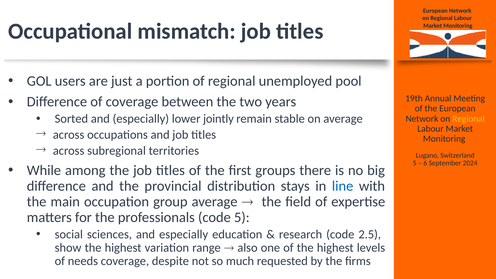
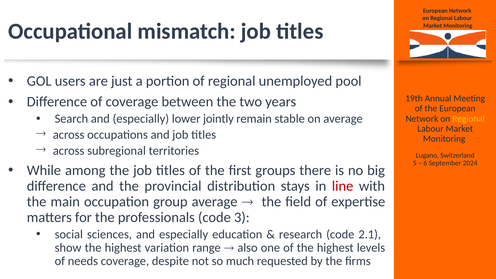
Sorted: Sorted -> Search (71, 119)
line colour: blue -> red (343, 186)
code 5: 5 -> 3 (242, 217)
2.5: 2.5 -> 2.1 (370, 234)
